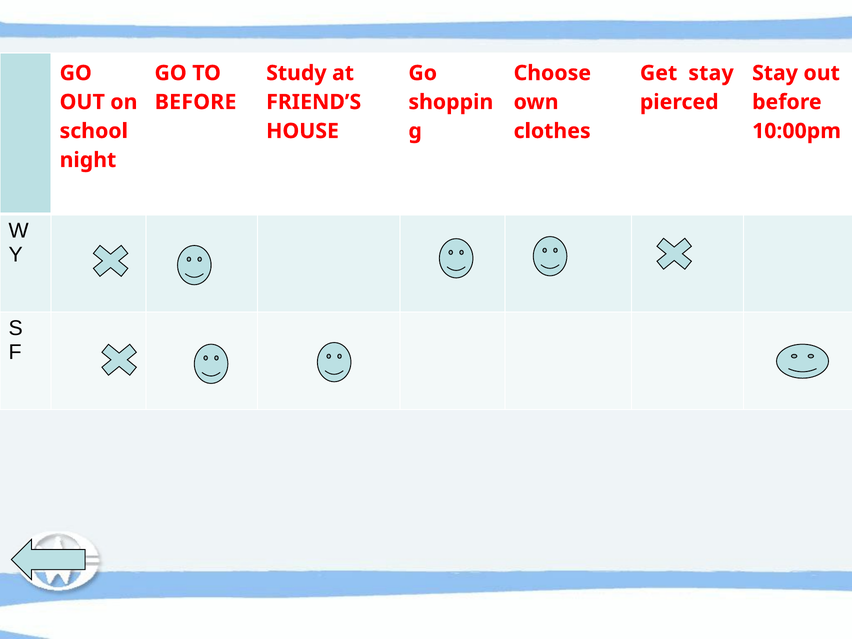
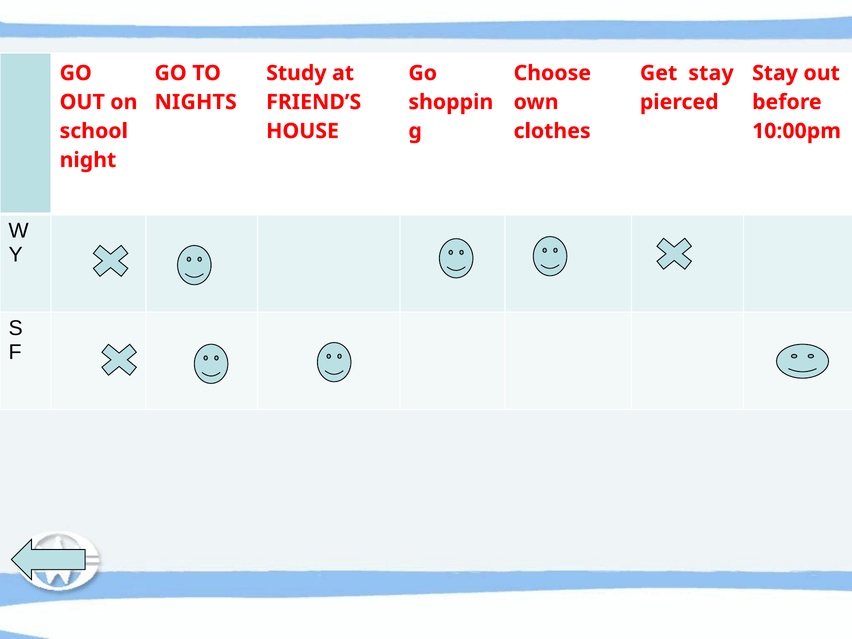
BEFORE: BEFORE -> NIGHTS (196, 102)
